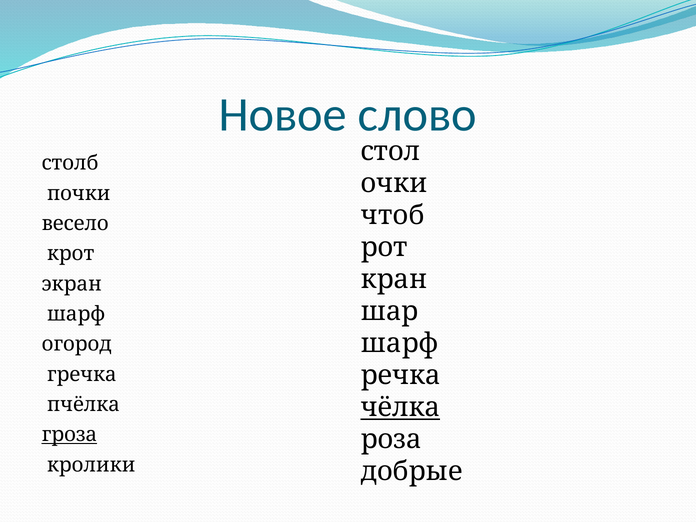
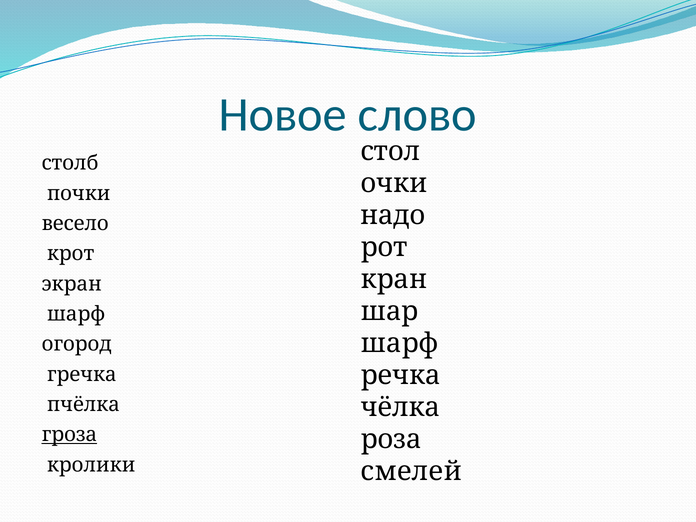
чтоб: чтоб -> надо (393, 215)
чёлка underline: present -> none (400, 407)
добрые: добрые -> смелей (411, 472)
